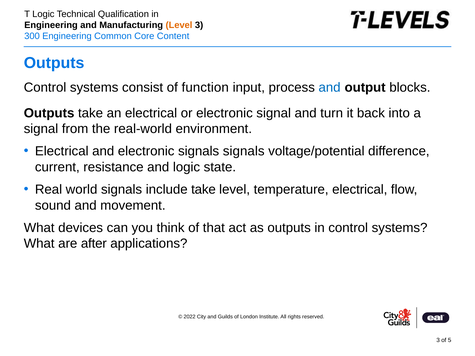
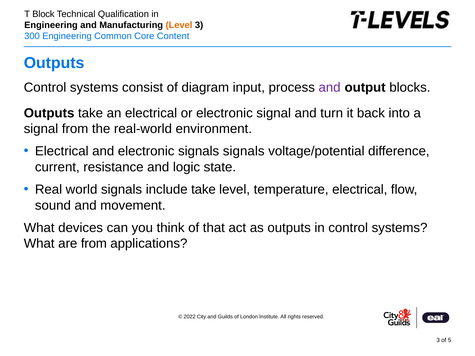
Logic: Logic -> Block (43, 14)
function: function -> diagram (205, 87)
and colour: blue -> purple (330, 87)
are after: after -> from (94, 244)
